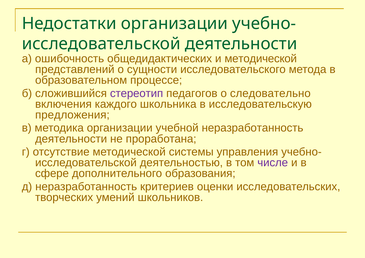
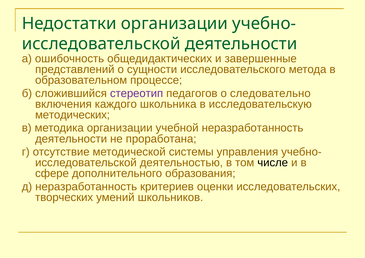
и методической: методической -> завершенные (261, 59)
предложения: предложения -> методических (73, 115)
числе colour: purple -> black (273, 163)
